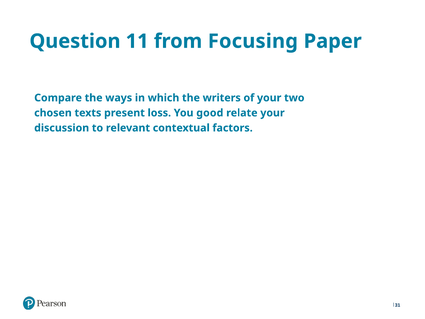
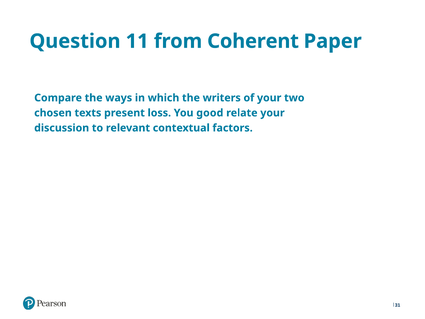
Focusing: Focusing -> Coherent (253, 41)
